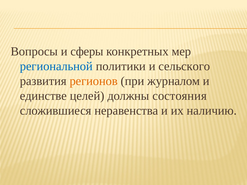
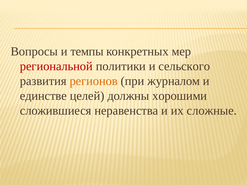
сферы: сферы -> темпы (87, 51)
региональной colour: blue -> red (56, 66)
состояния: состояния -> хорошими (180, 96)
наличию: наличию -> сложные (212, 111)
